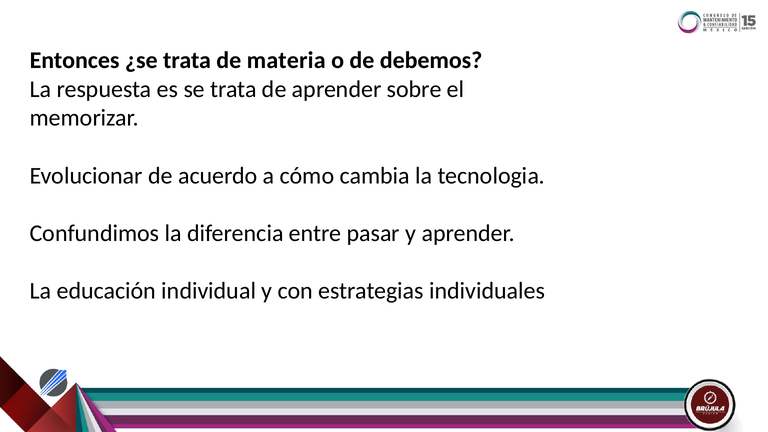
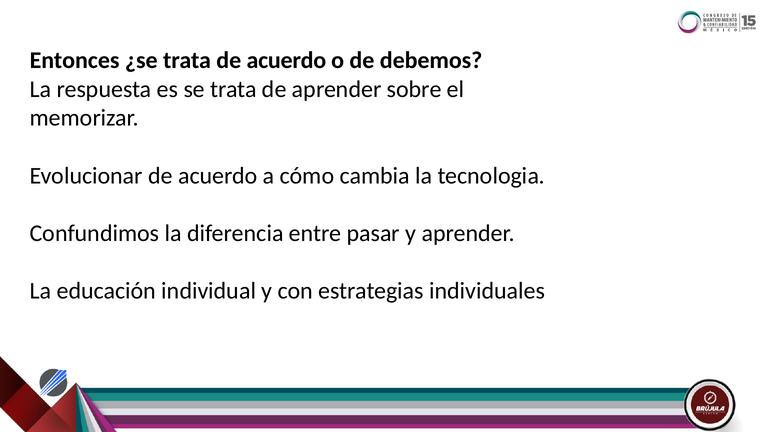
trata de materia: materia -> acuerdo (286, 60)
